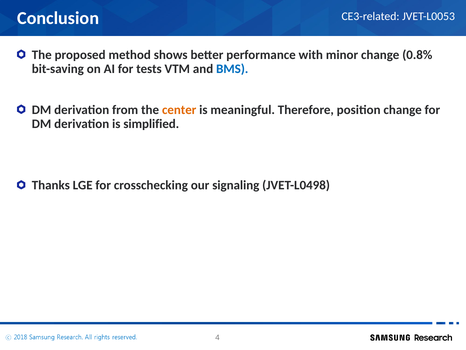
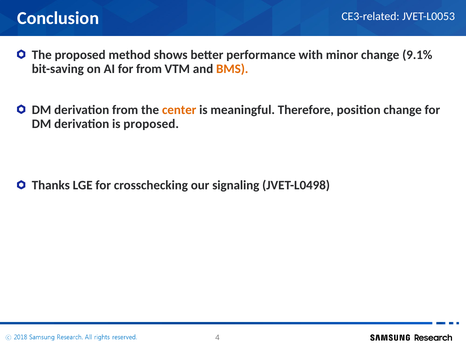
0.8%: 0.8% -> 9.1% (417, 55)
for tests: tests -> from (149, 69)
BMS colour: blue -> orange (232, 69)
is simplified: simplified -> proposed (151, 124)
